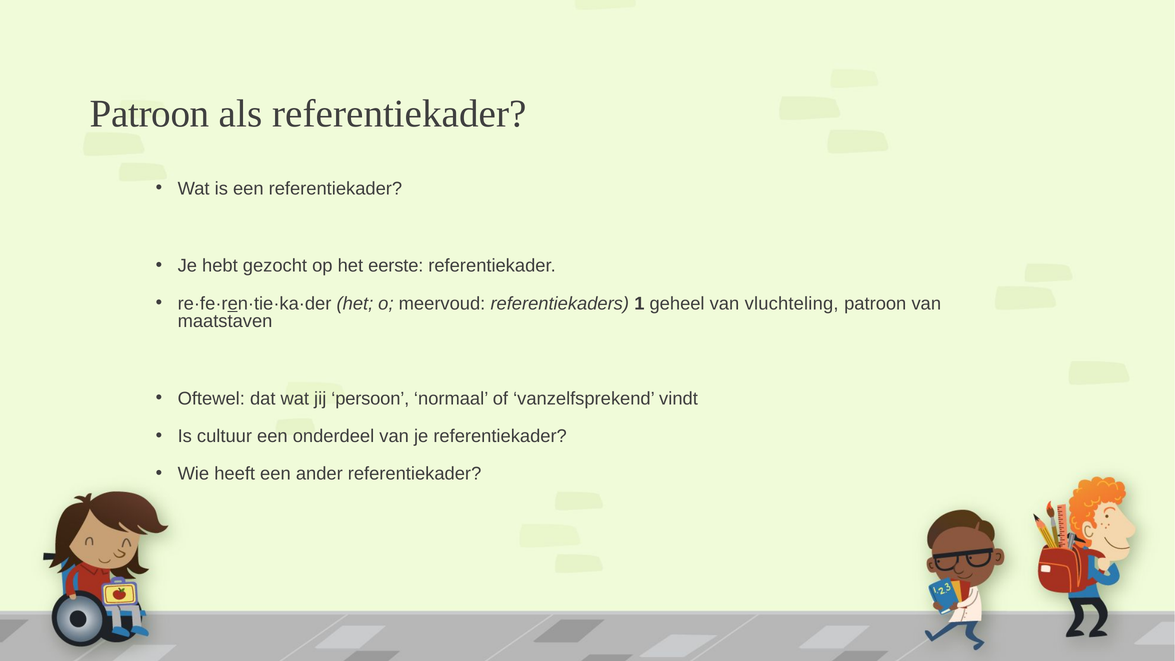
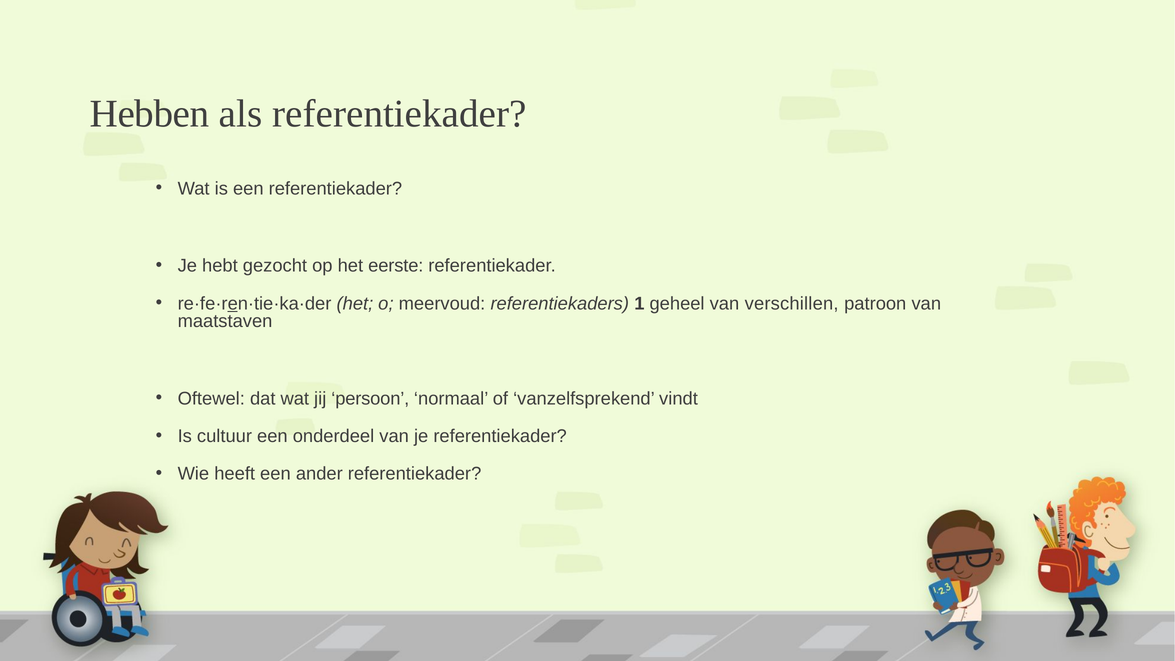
Patroon: Patroon -> Hebben (150, 114)
vluchteling: vluchteling -> verschillen (792, 303)
